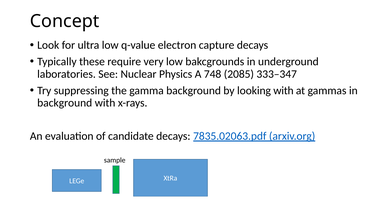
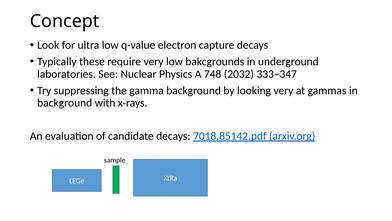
2085: 2085 -> 2032 (239, 74)
looking with: with -> very (283, 90)
7835.02063.pdf: 7835.02063.pdf -> 7018.85142.pdf (230, 136)
